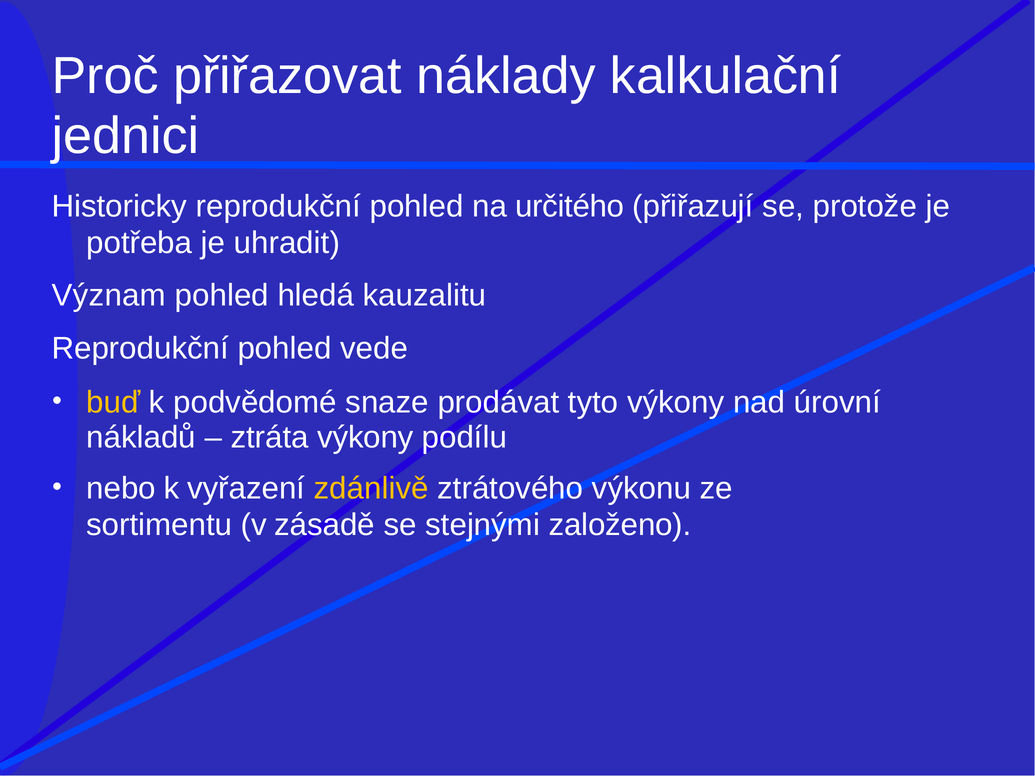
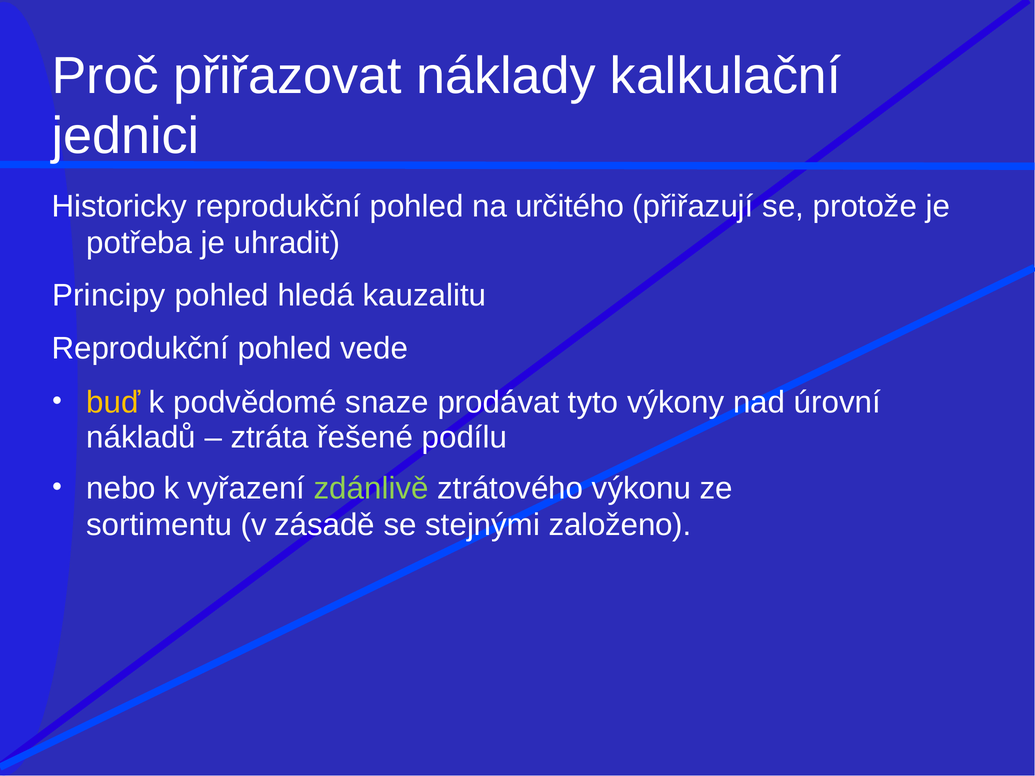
Význam: Význam -> Principy (109, 296)
ztráta výkony: výkony -> řešené (365, 438)
zdánlivě colour: yellow -> light green (371, 489)
